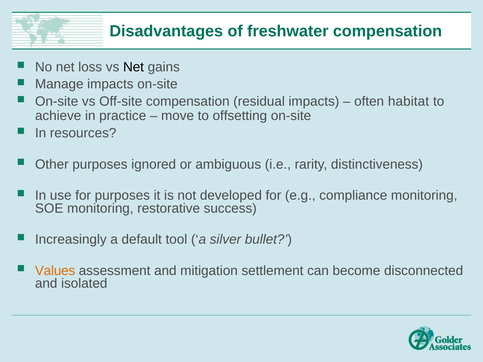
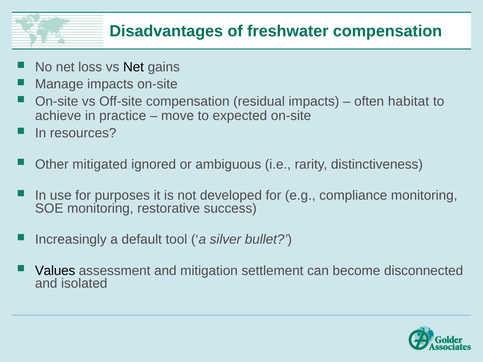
offsetting: offsetting -> expected (240, 116)
Other purposes: purposes -> mitigated (100, 165)
Values colour: orange -> black (55, 271)
